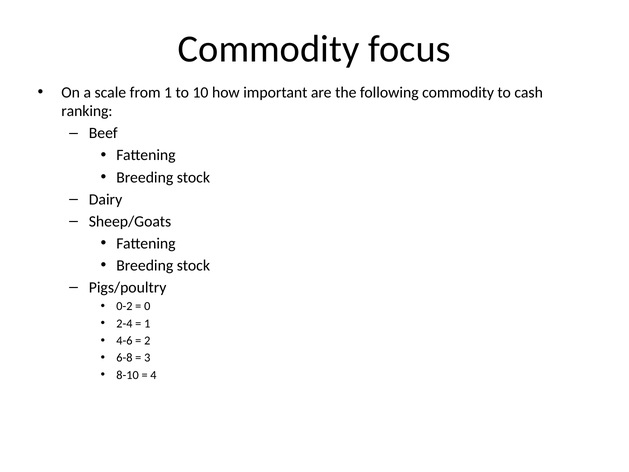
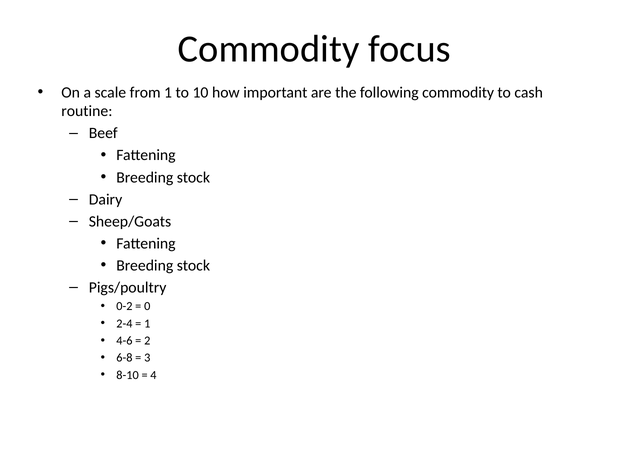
ranking: ranking -> routine (87, 111)
